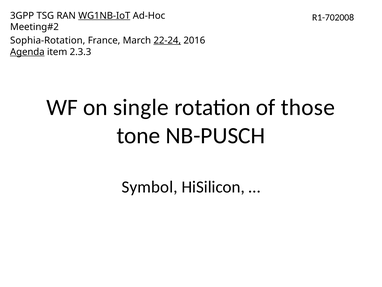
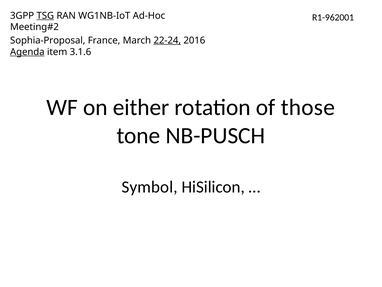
TSG underline: none -> present (45, 16)
WG1NB-IoT underline: present -> none (104, 16)
R1-702008: R1-702008 -> R1-962001 (333, 17)
Sophia-Rotation: Sophia-Rotation -> Sophia-Proposal (48, 40)
2.3.3: 2.3.3 -> 3.1.6 (80, 52)
single: single -> either (141, 107)
